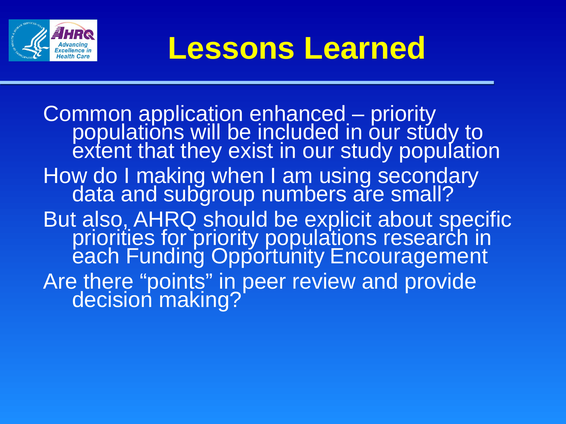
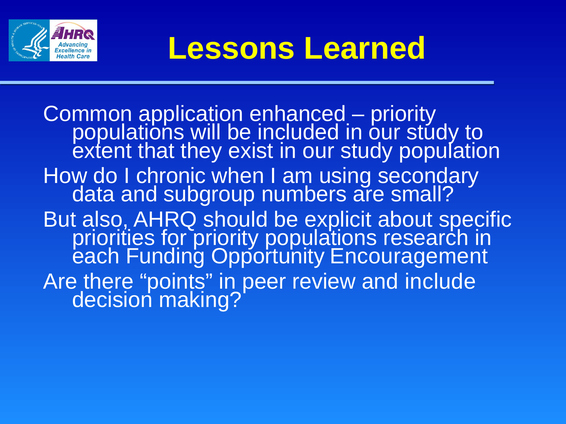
I making: making -> chronic (171, 176)
provide: provide -> include (440, 282)
